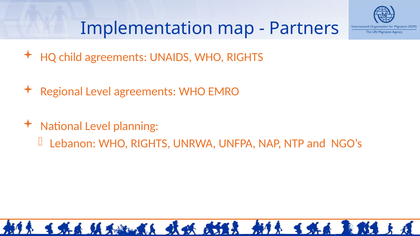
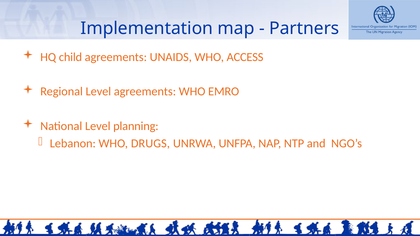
UNAIDS WHO RIGHTS: RIGHTS -> ACCESS (245, 57)
Lebanon WHO RIGHTS: RIGHTS -> DRUGS (150, 144)
